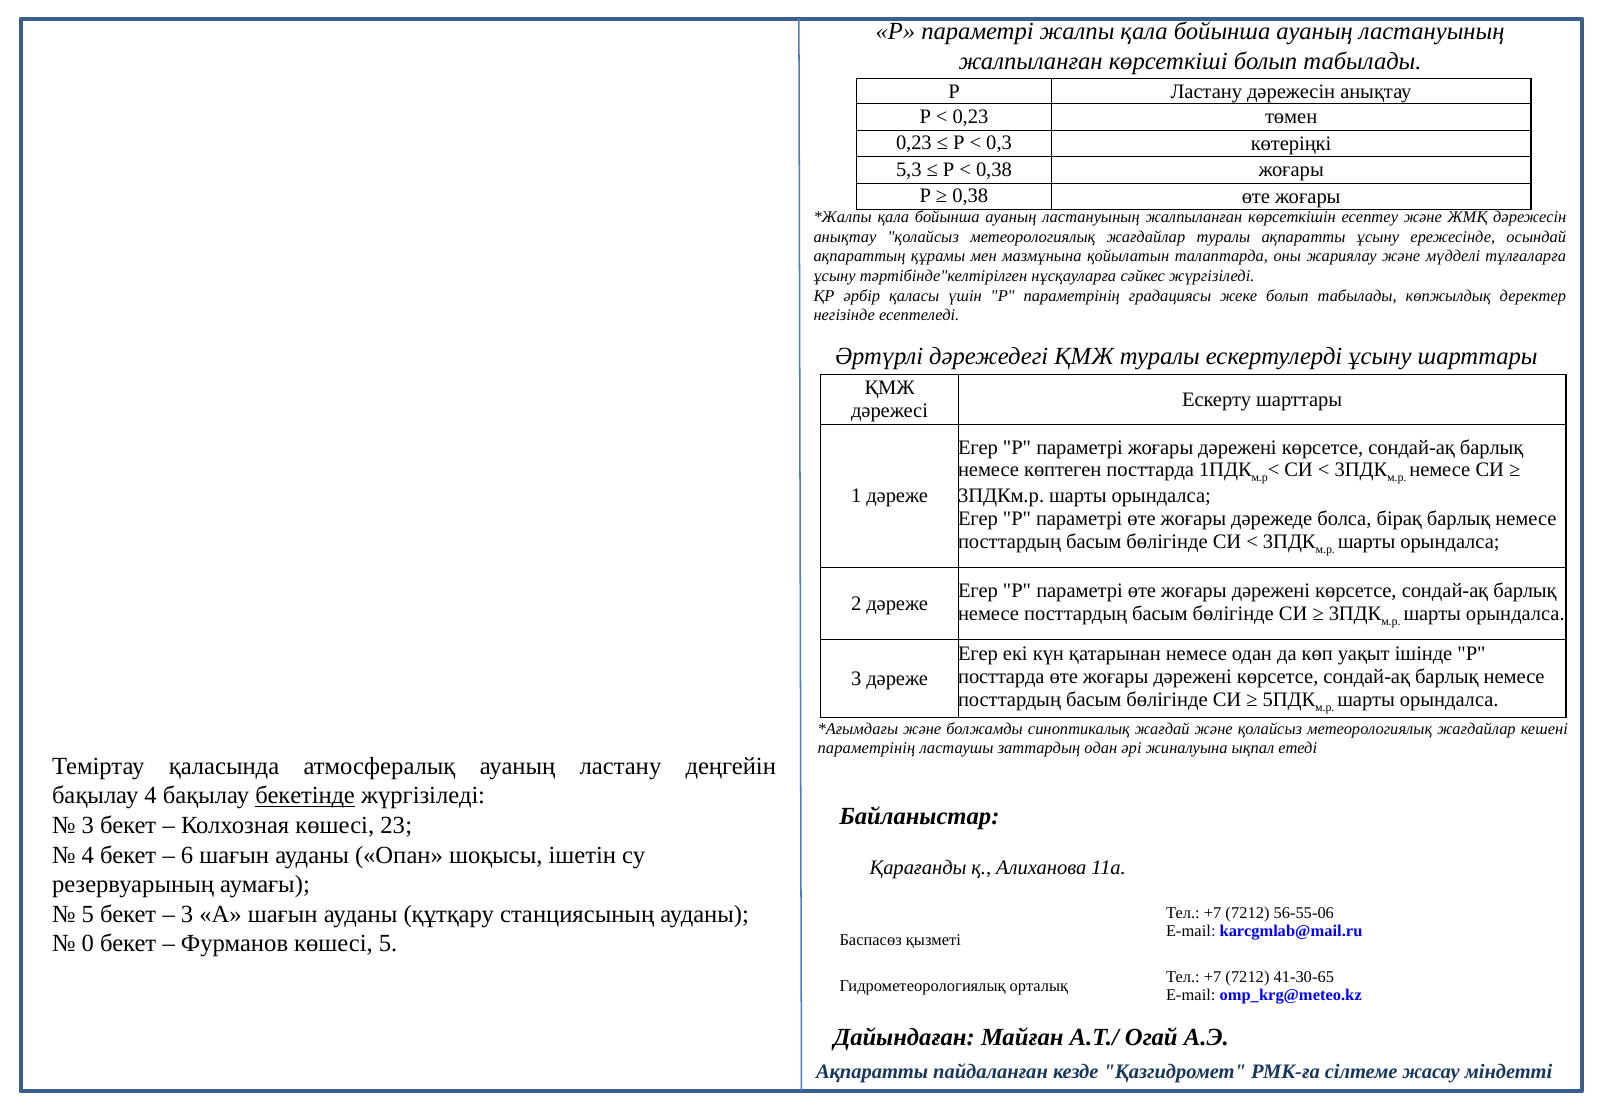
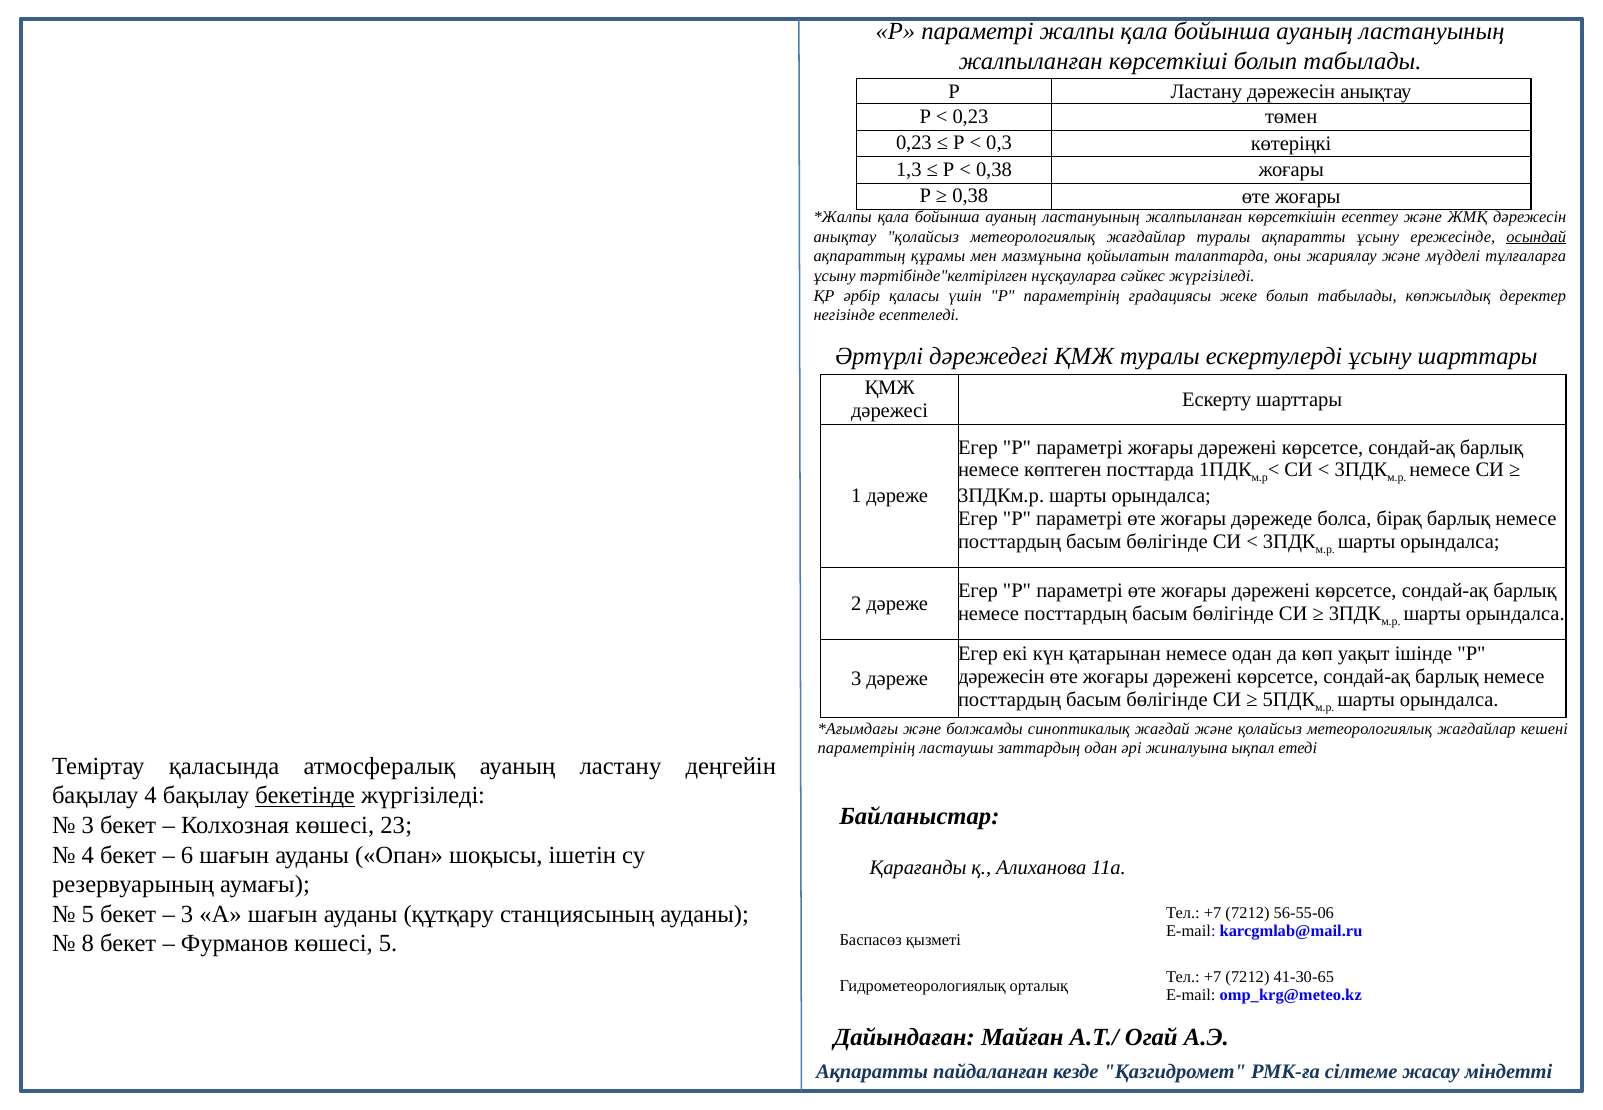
5,3: 5,3 -> 1,3 (909, 170)
осындай underline: none -> present (1536, 237)
посттарда: посттарда -> дәрежесін (1001, 677)
0: 0 -> 8 (88, 944)
